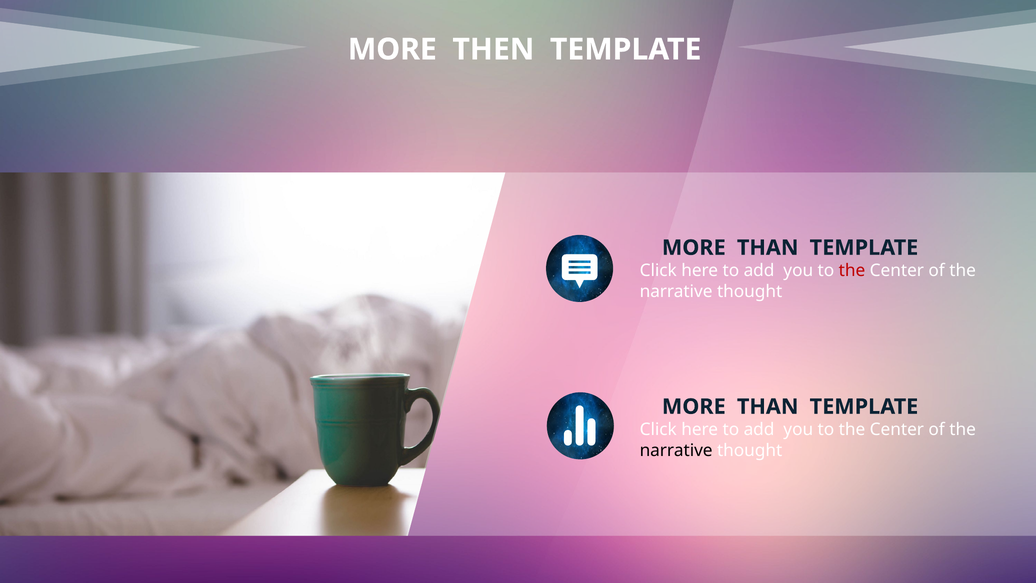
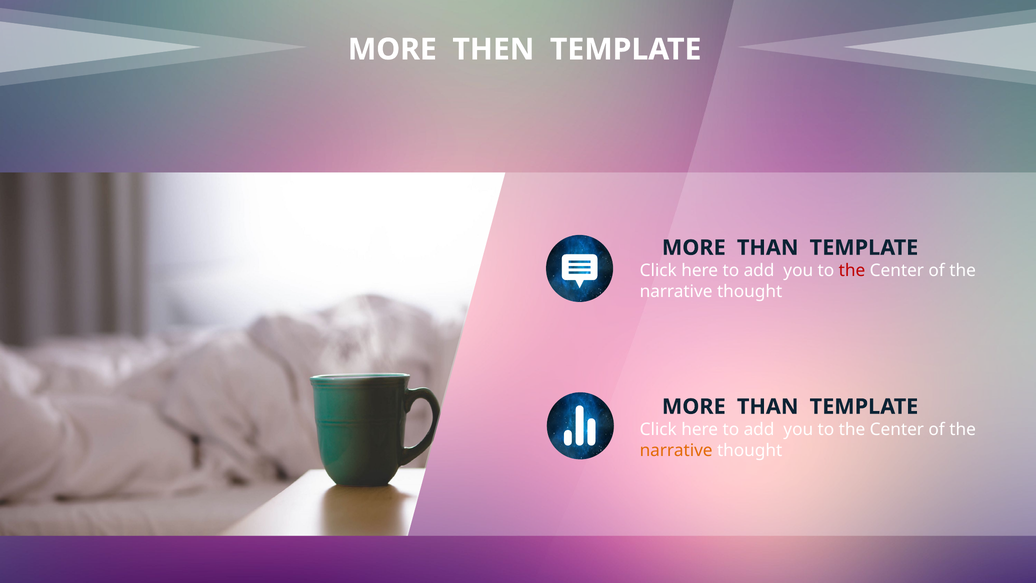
narrative colour: black -> orange (676, 450)
